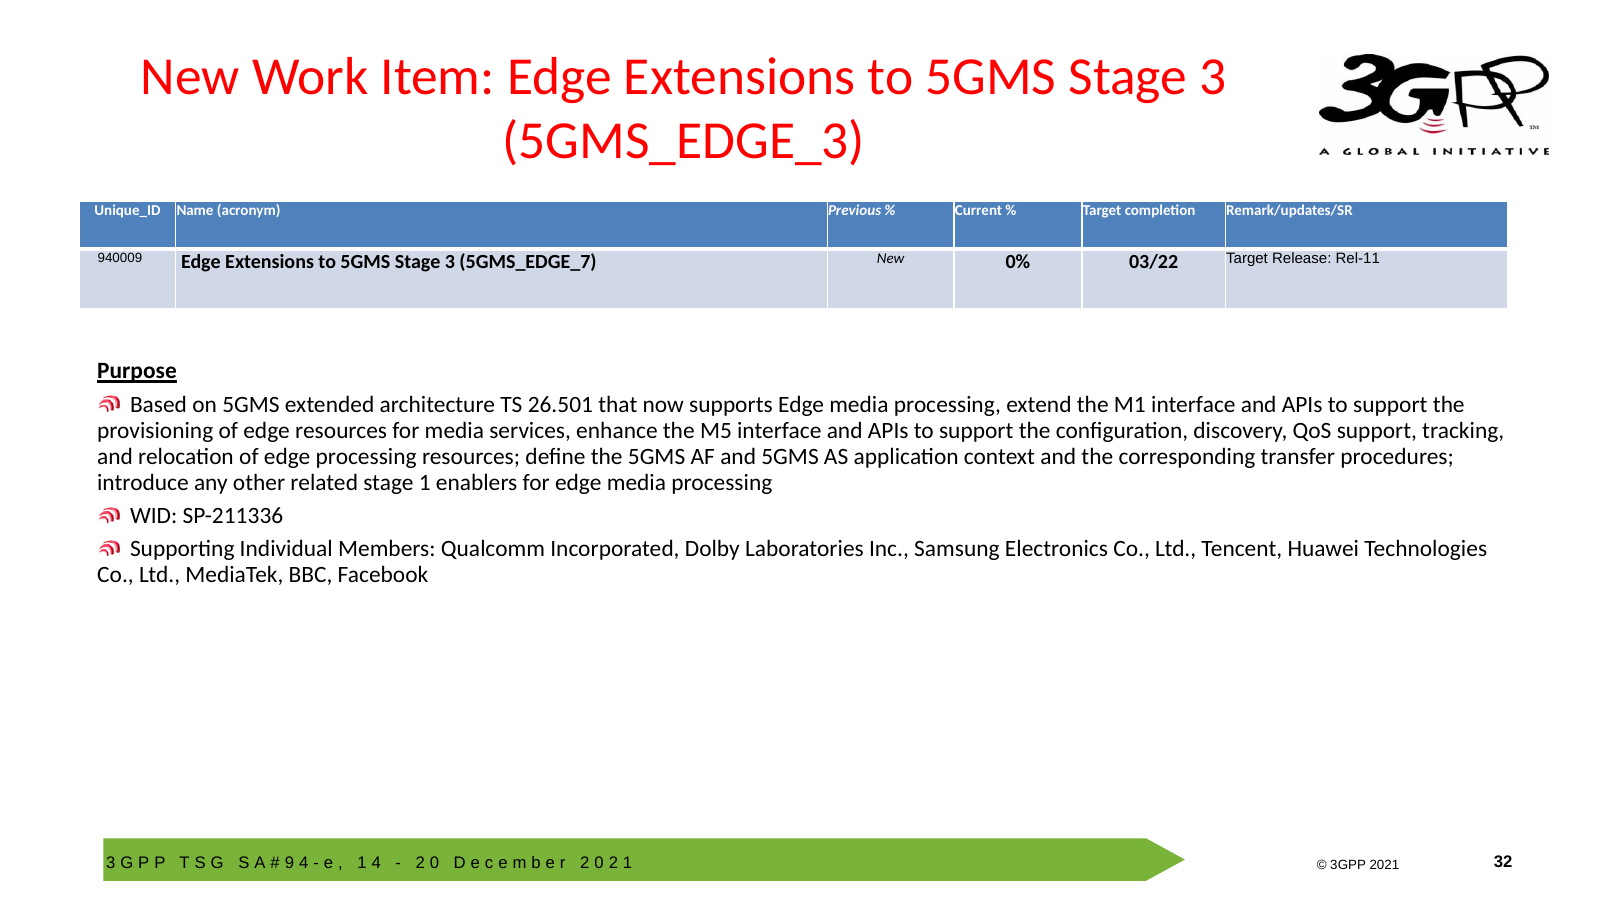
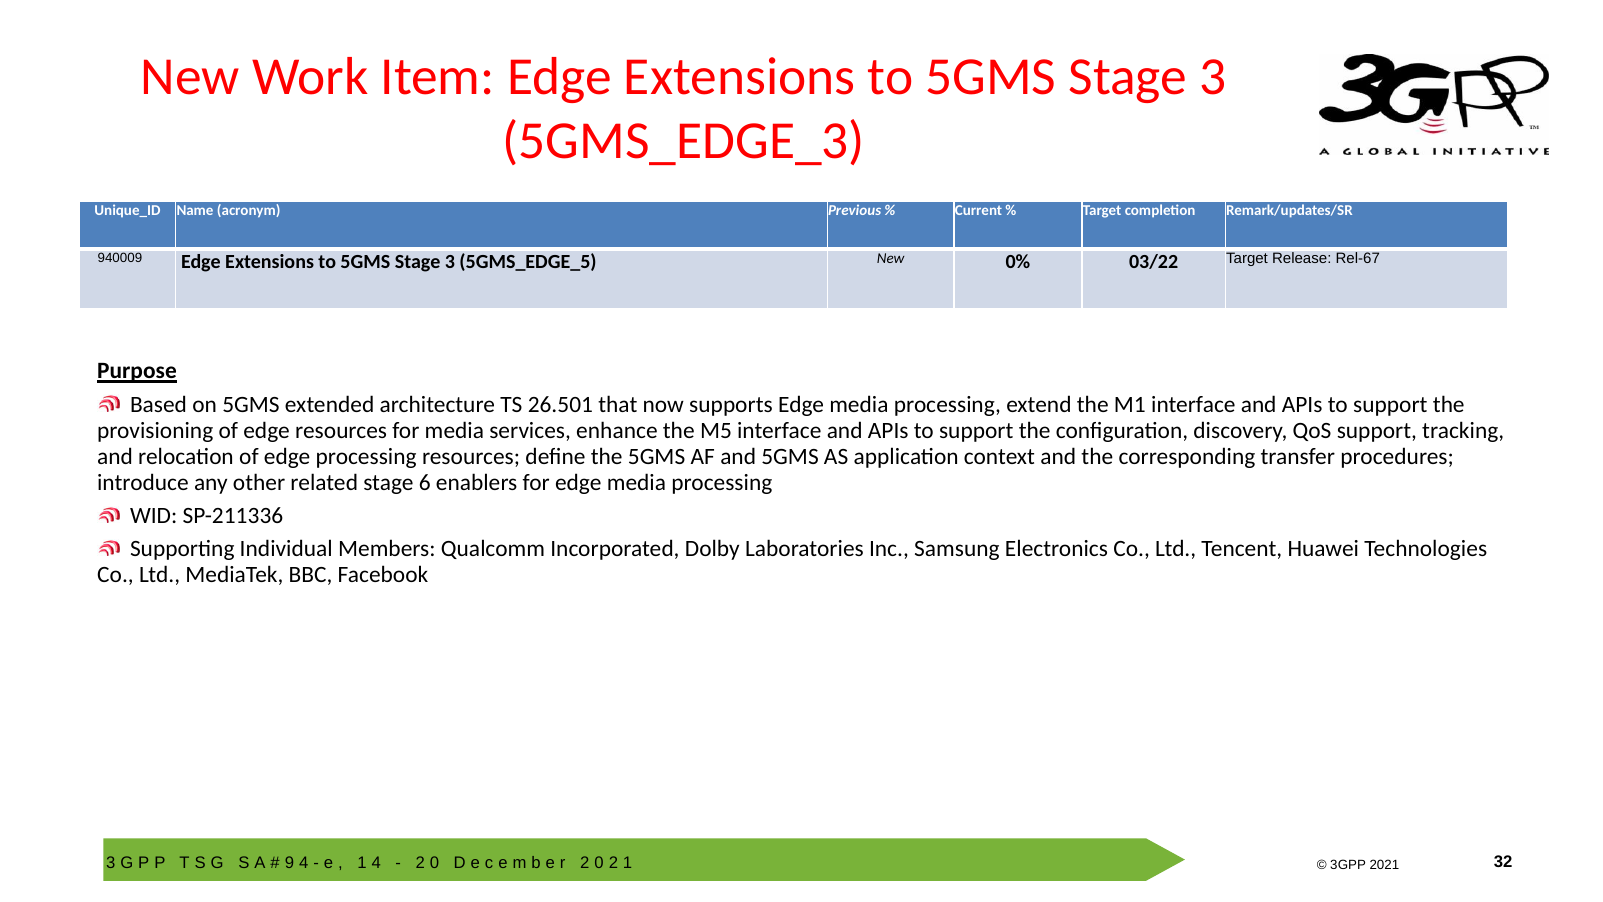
5GMS_EDGE_7: 5GMS_EDGE_7 -> 5GMS_EDGE_5 (528, 262)
Rel-11: Rel-11 -> Rel-67 (1358, 258)
stage 1: 1 -> 6 (425, 482)
